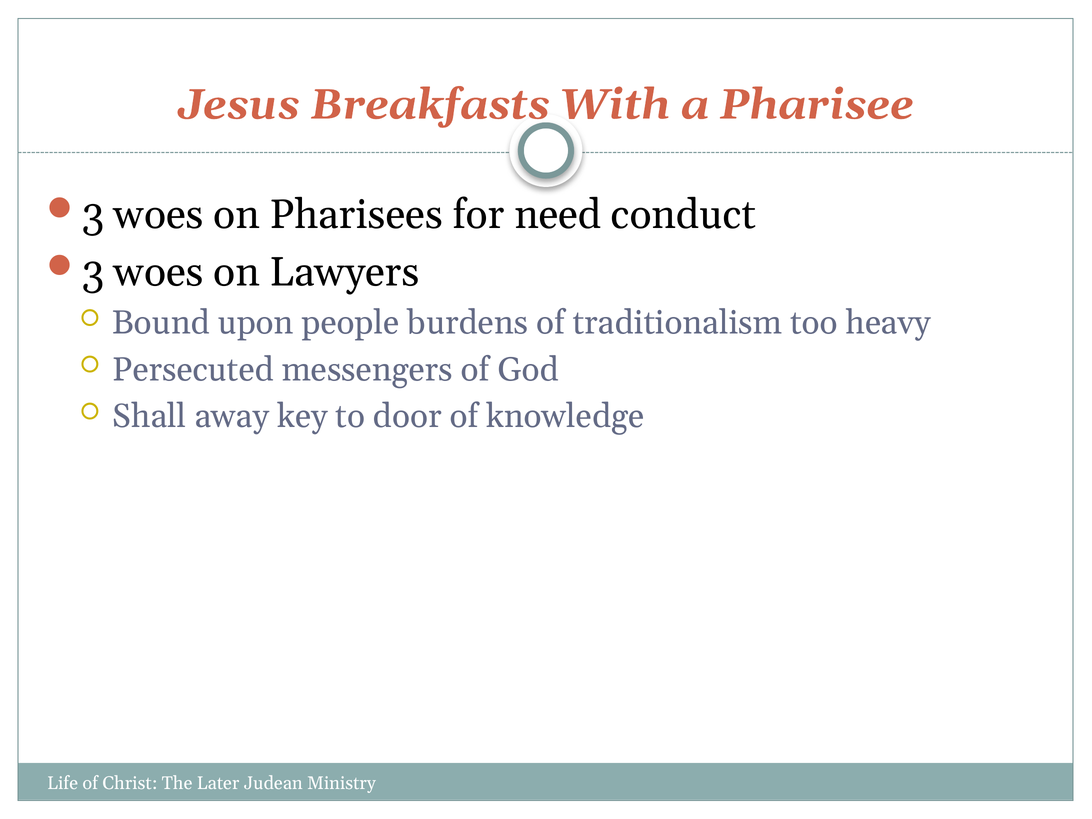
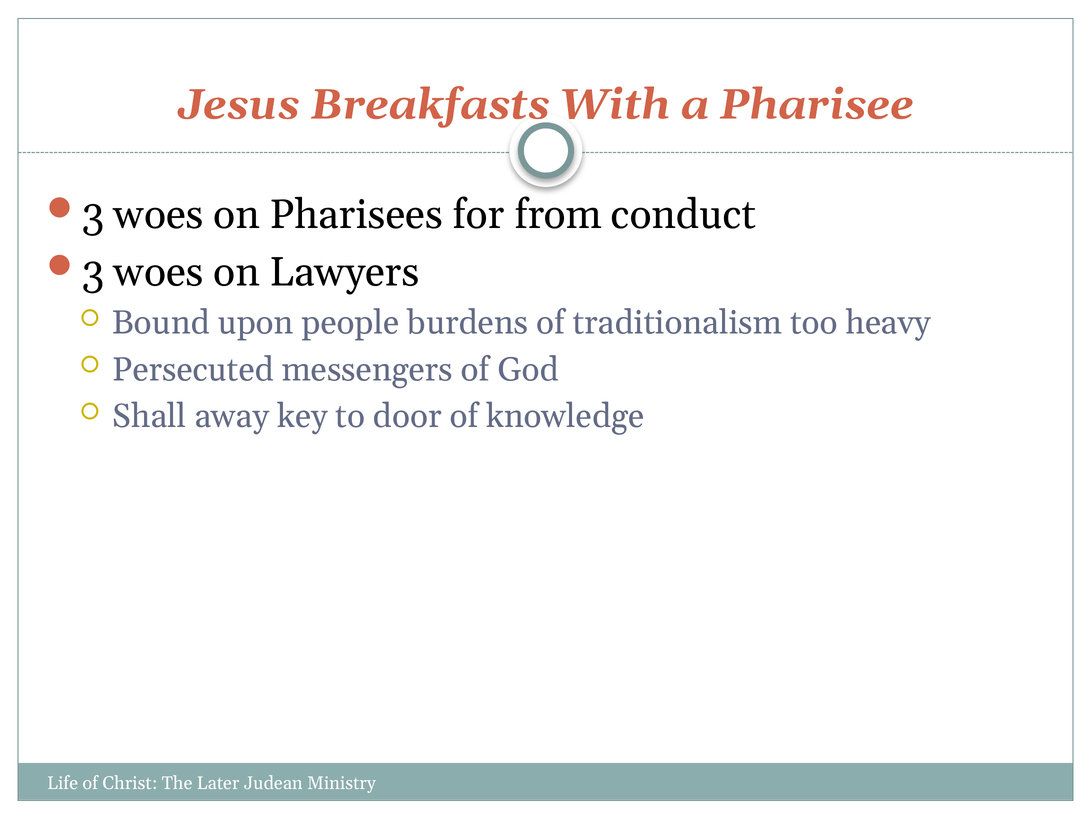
need: need -> from (558, 215)
